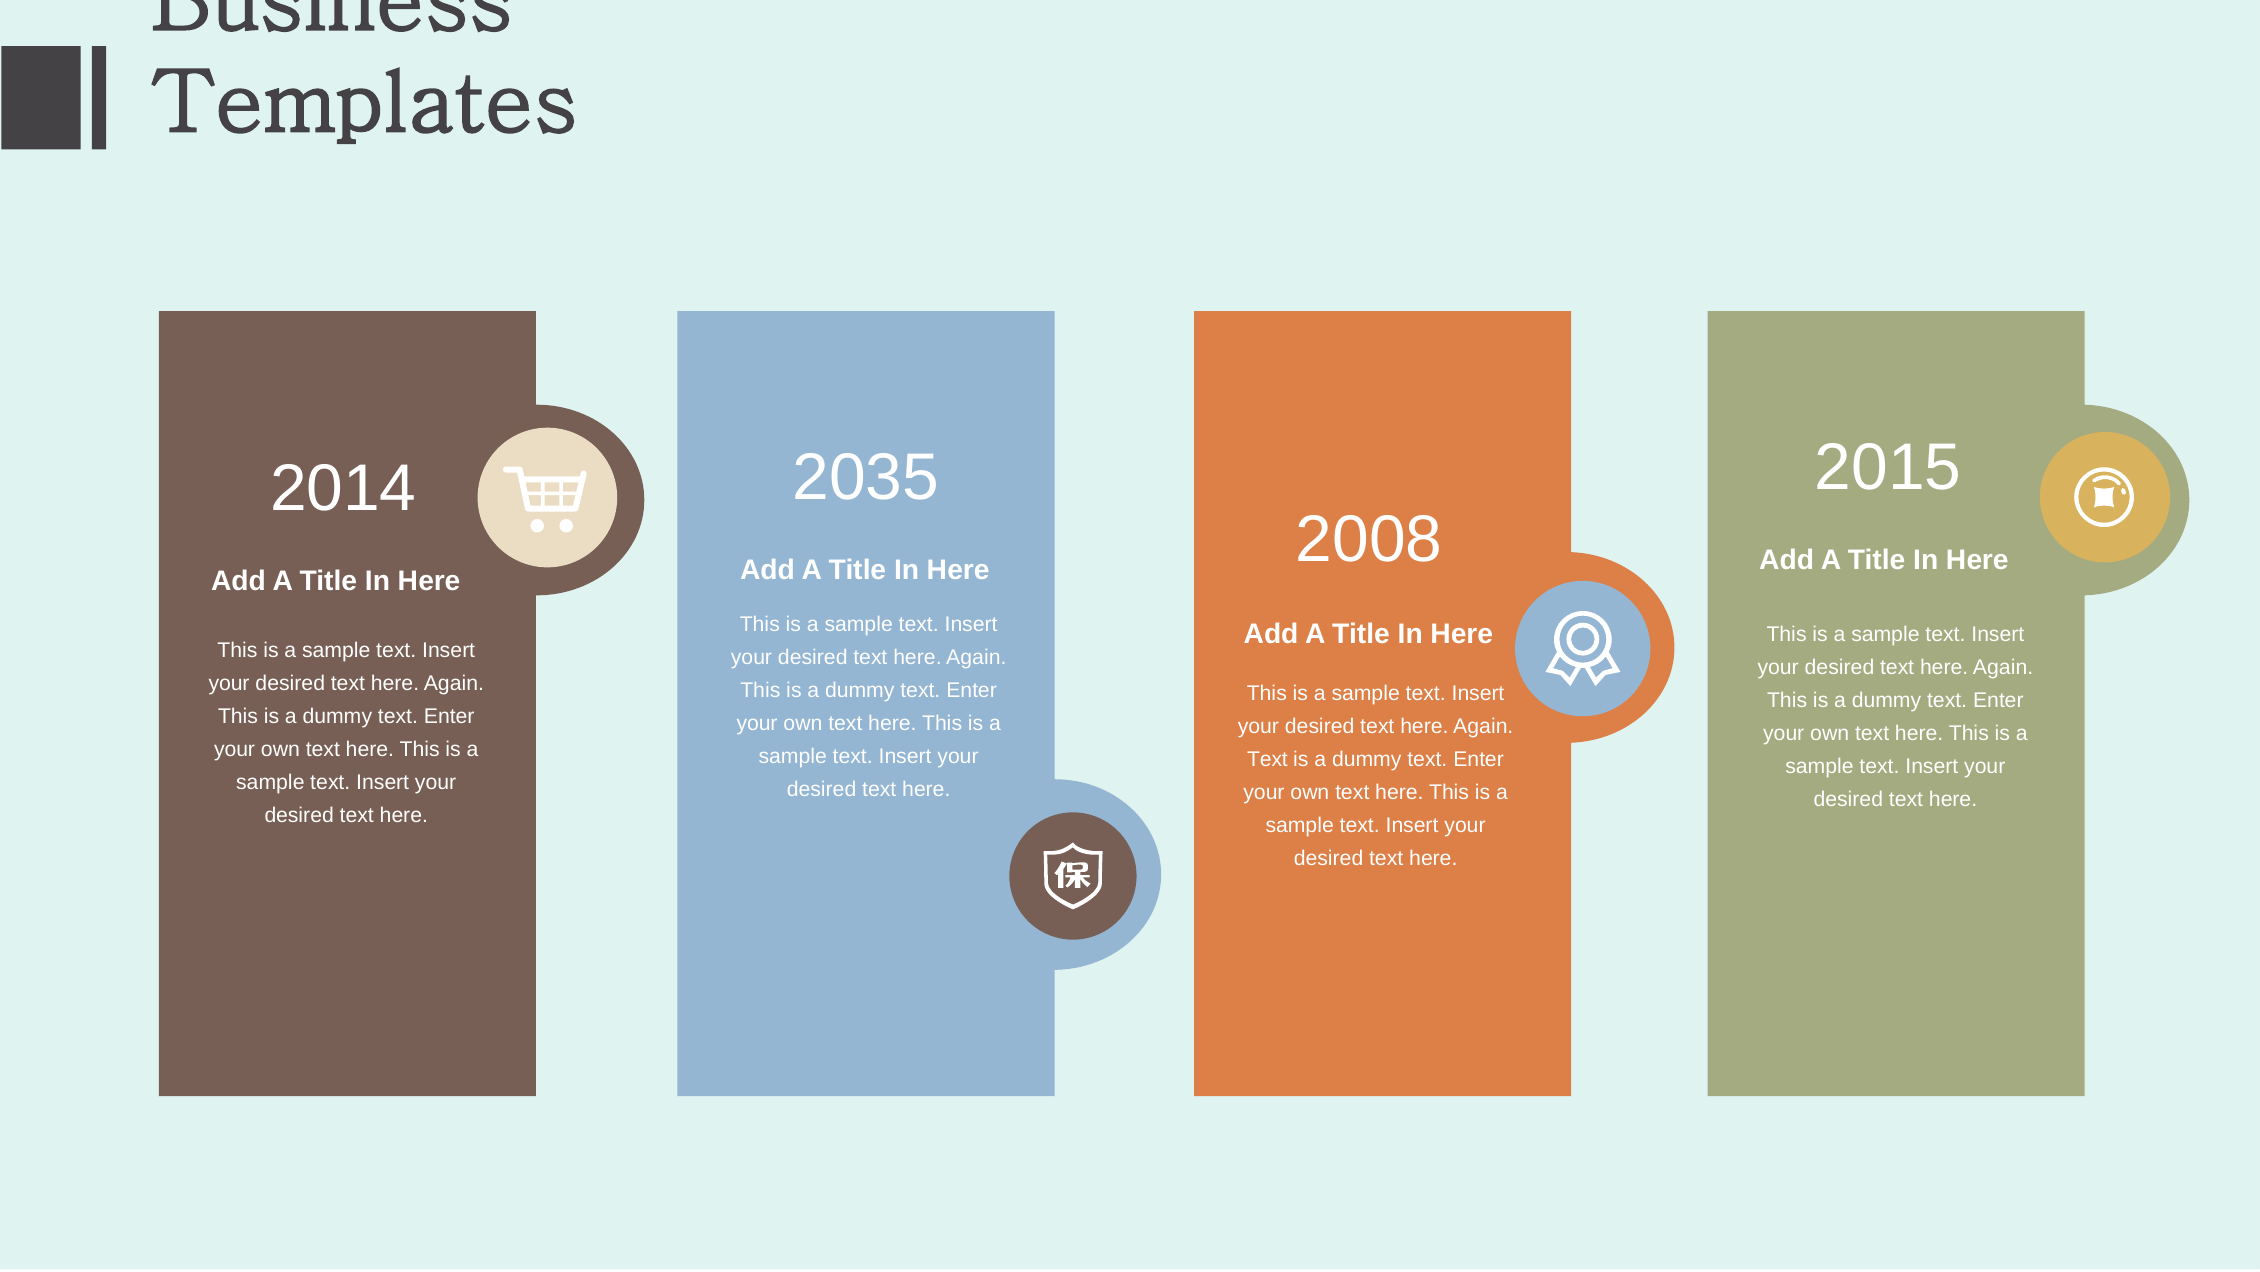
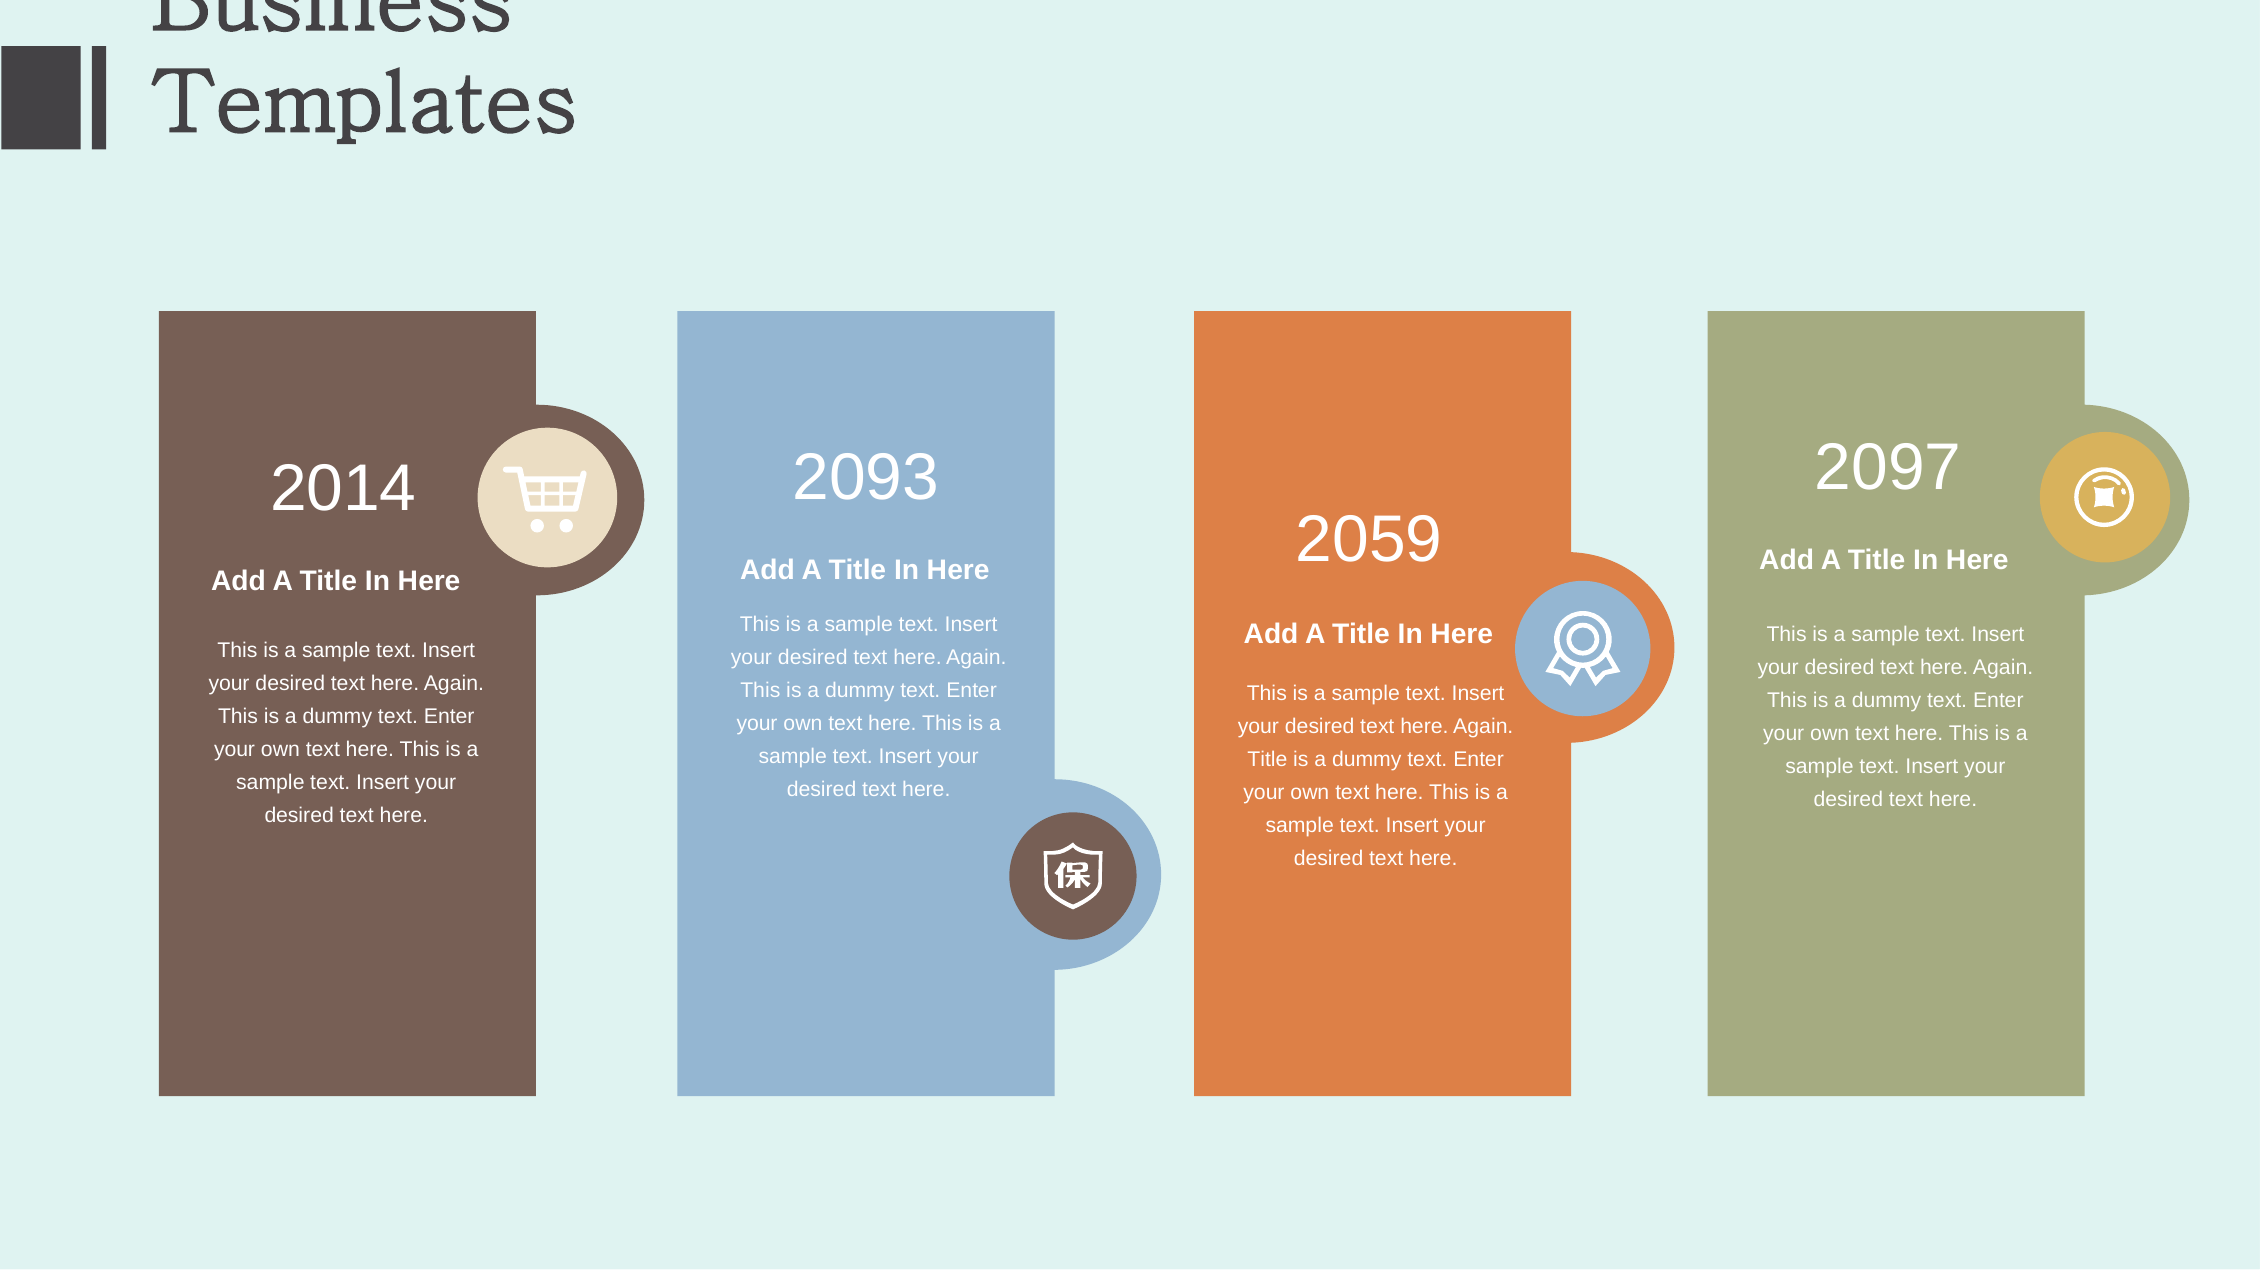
2015: 2015 -> 2097 (1888, 468)
2035: 2035 -> 2093 (866, 477)
2008: 2008 -> 2059 (1369, 539)
Text: Text -> Title (1267, 759)
